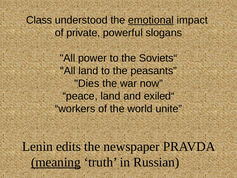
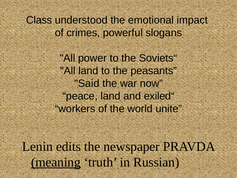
emotional underline: present -> none (151, 20)
private: private -> crimes (83, 33)
Dies: Dies -> Said (87, 83)
